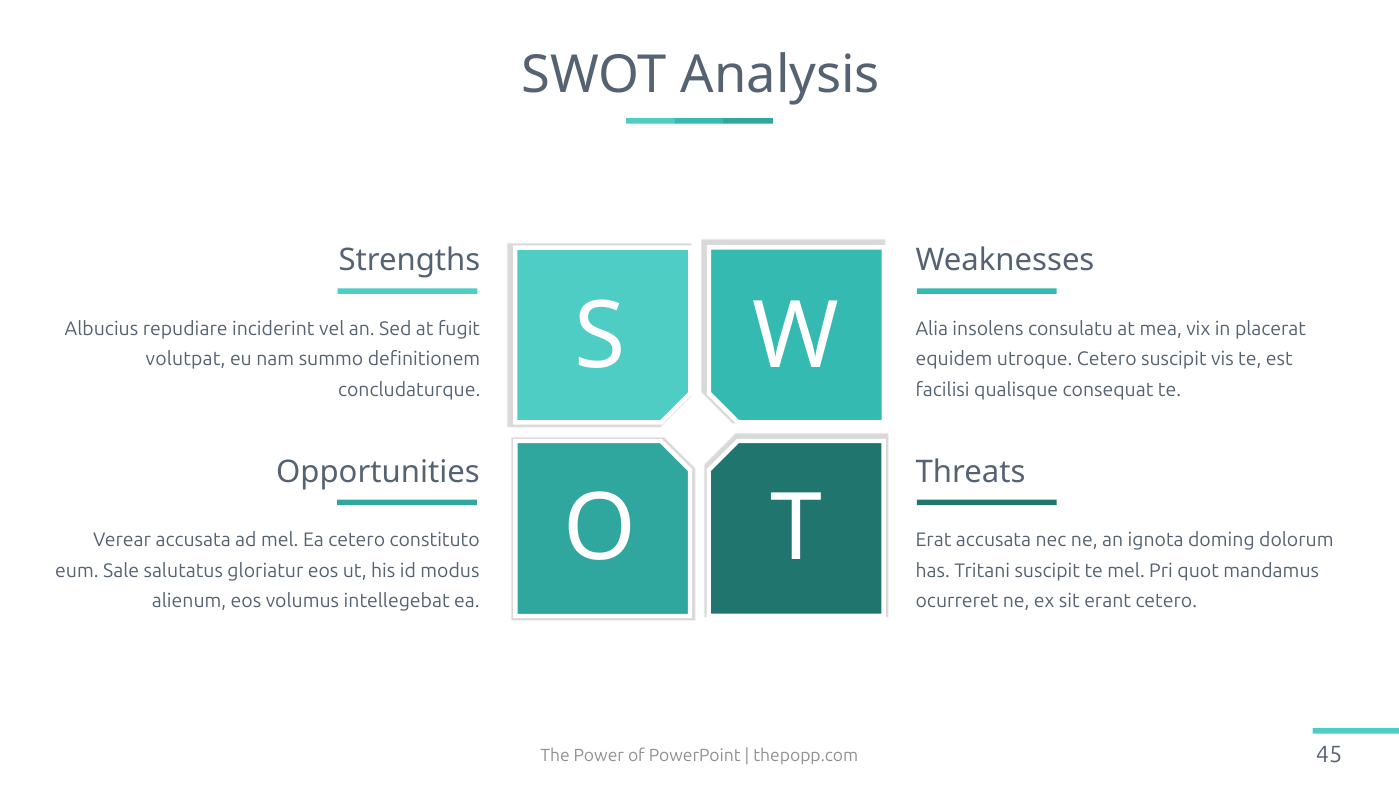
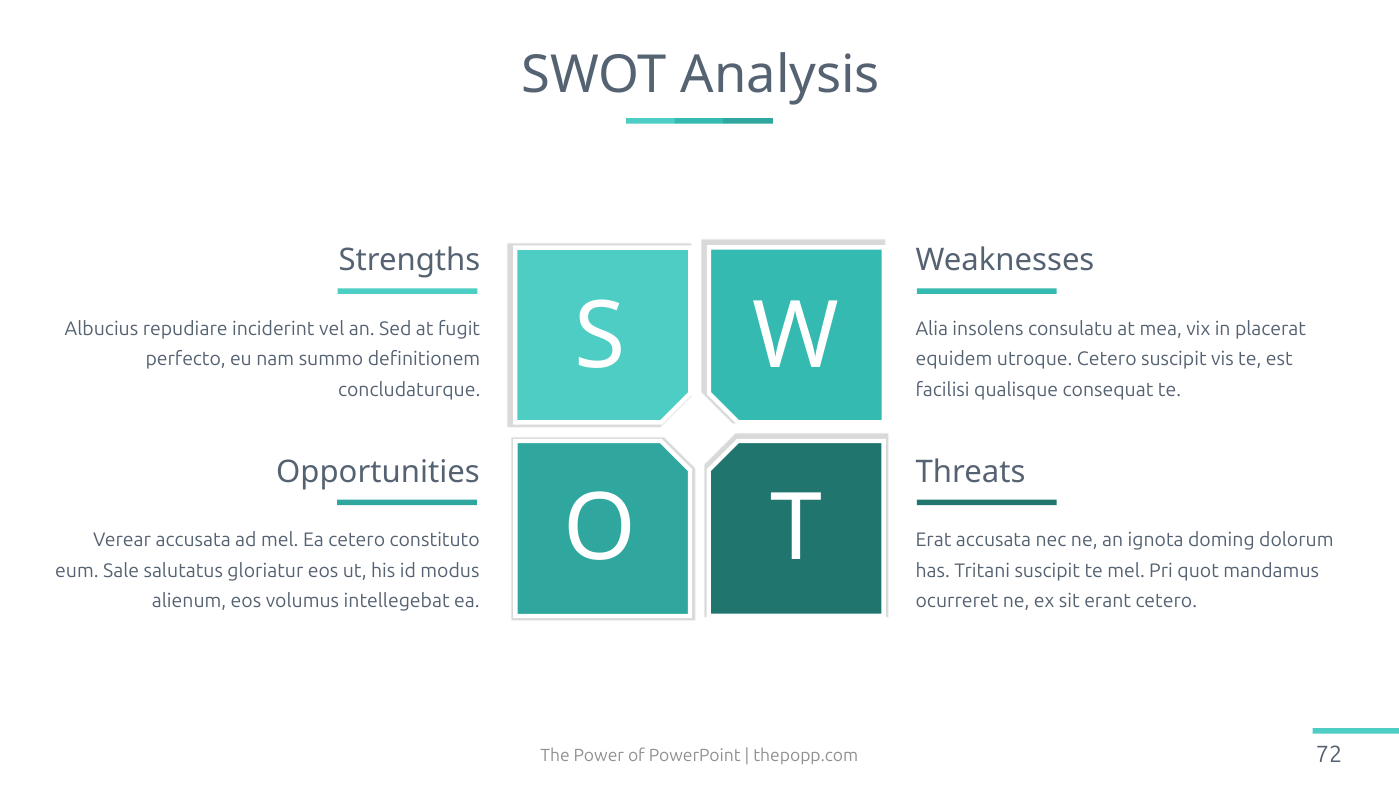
volutpat: volutpat -> perfecto (186, 359)
45: 45 -> 72 (1329, 755)
